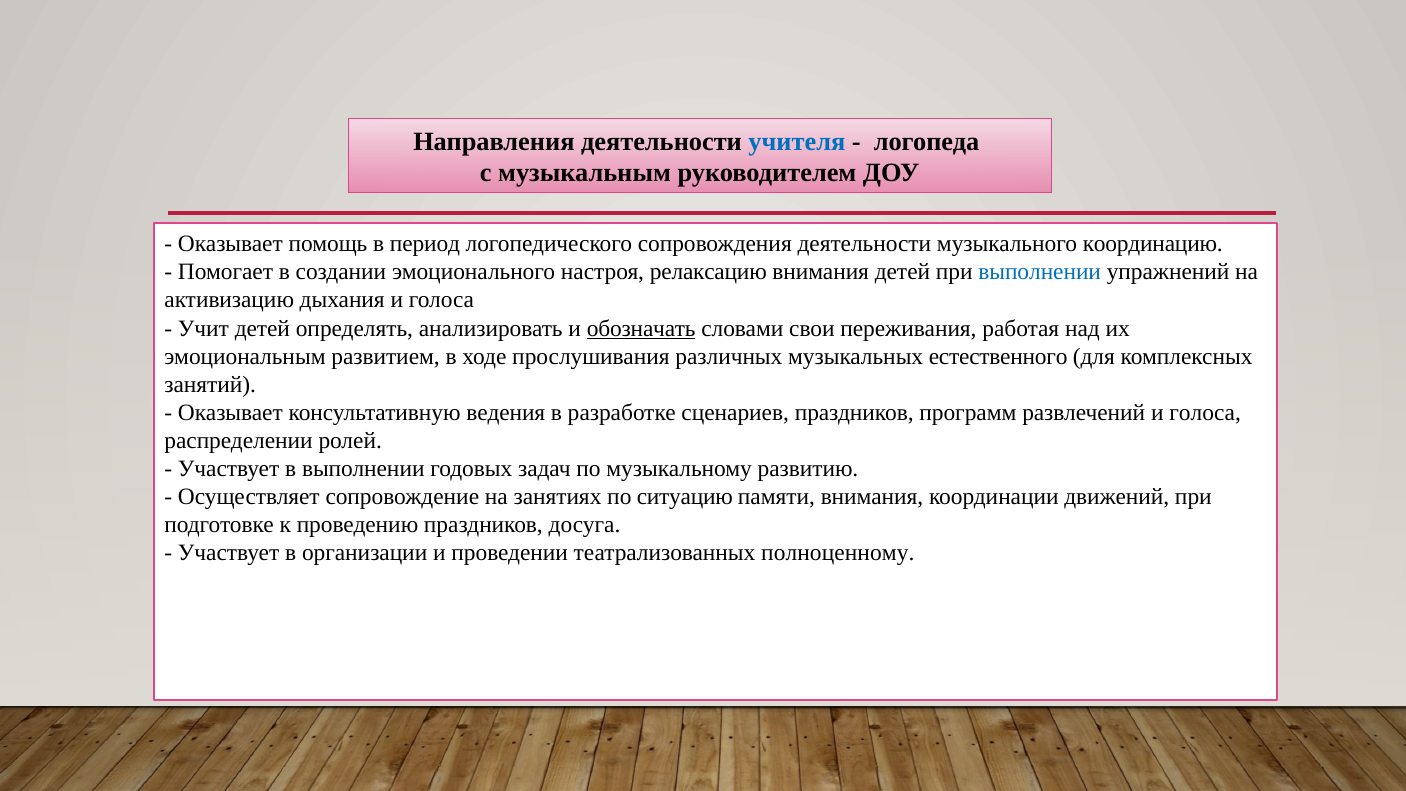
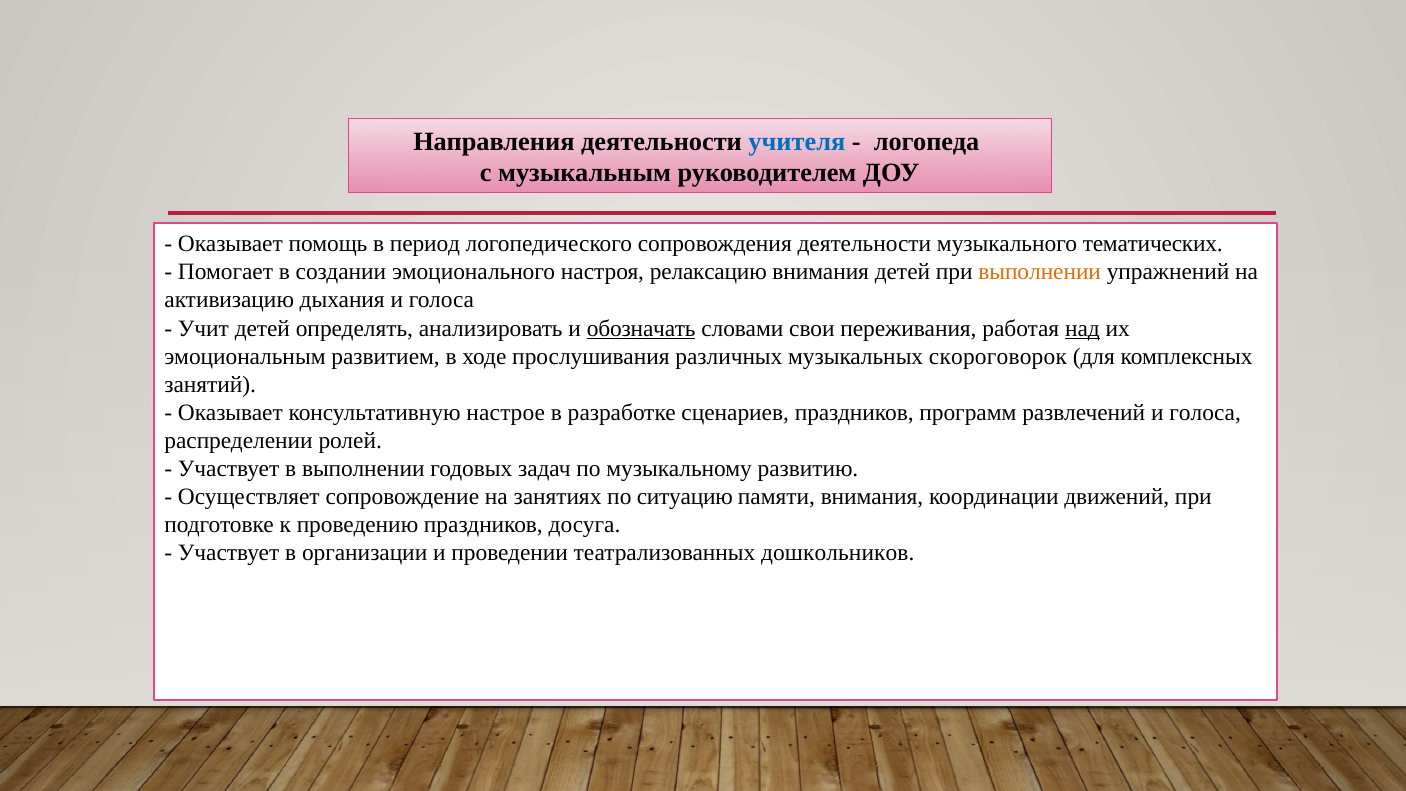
координацию: координацию -> тематических (1153, 244)
выполнении colour: blue -> orange (1040, 272)
над underline: none -> present (1082, 328)
естественного: естественного -> скороговорок (998, 356)
ведения: ведения -> настрое (506, 413)
полноценному: полноценному -> дошкольников (838, 553)
